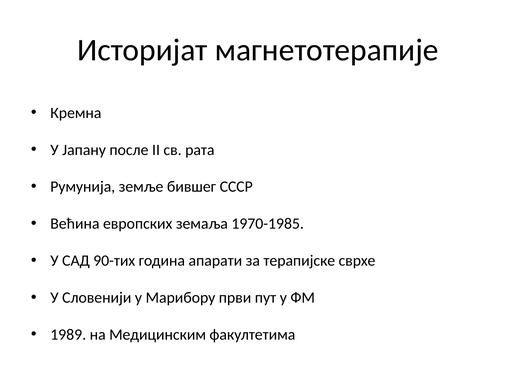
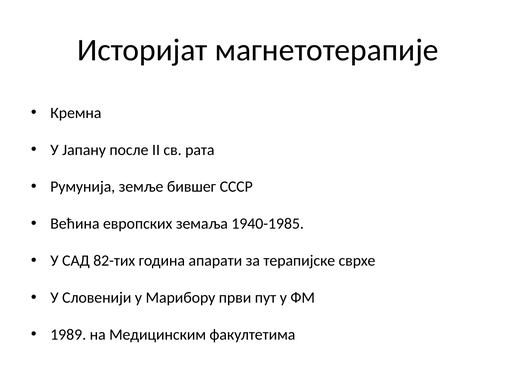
1970-1985: 1970-1985 -> 1940-1985 (268, 224)
90-тих: 90-тих -> 82-тих (114, 261)
